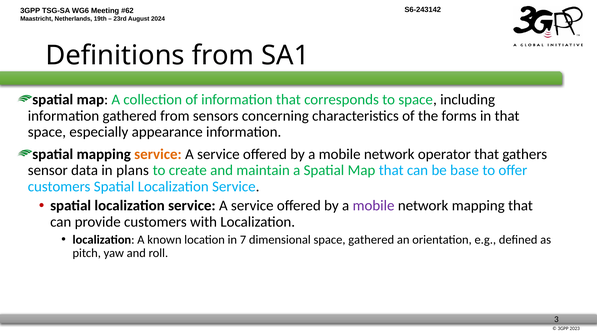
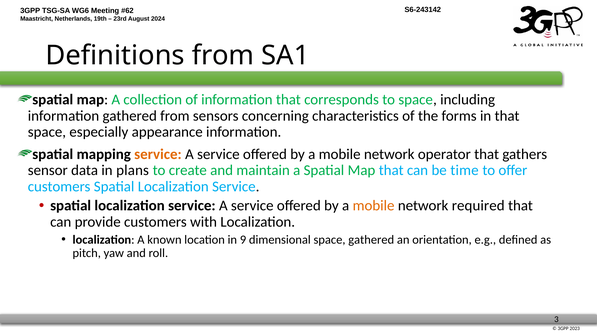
base: base -> time (465, 170)
mobile colour: purple -> orange (374, 206)
network mapping: mapping -> required (478, 206)
7: 7 -> 9 (243, 240)
